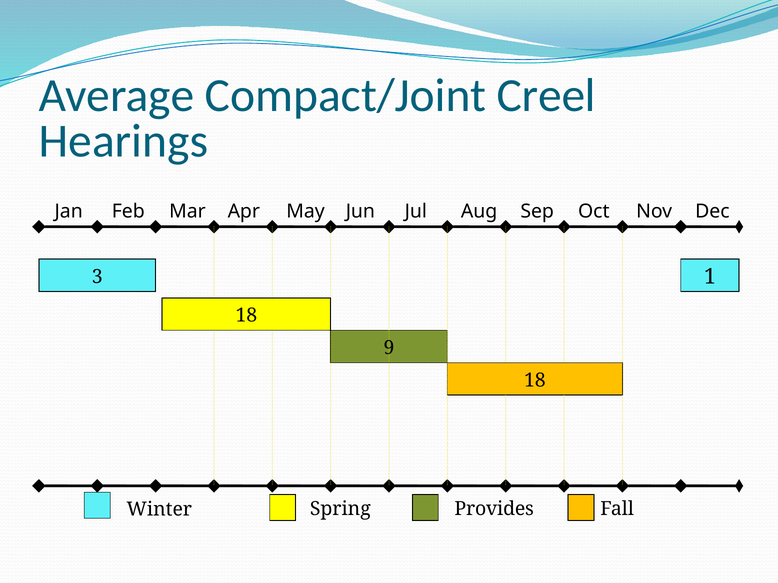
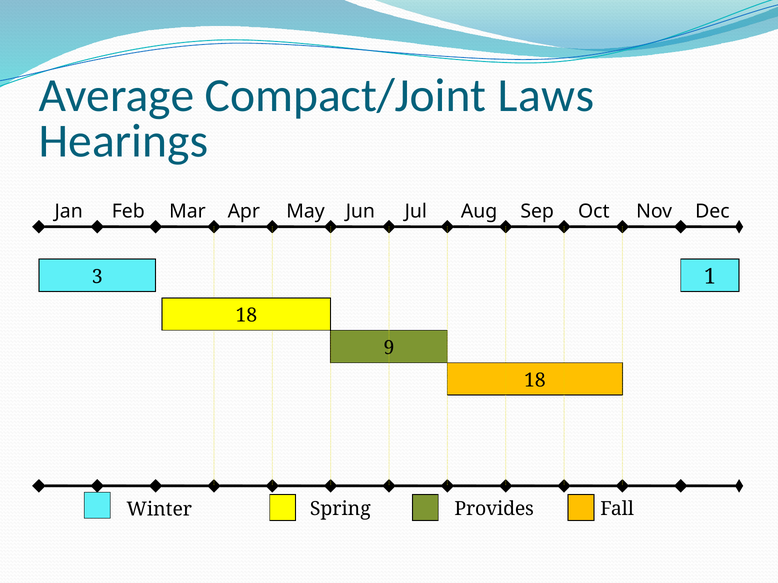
Creel: Creel -> Laws (546, 96)
